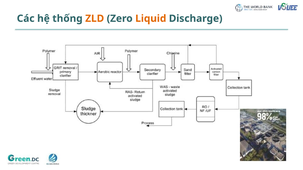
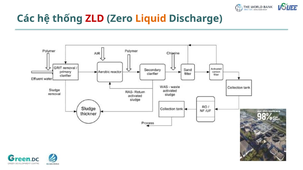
ZLD colour: orange -> red (95, 19)
